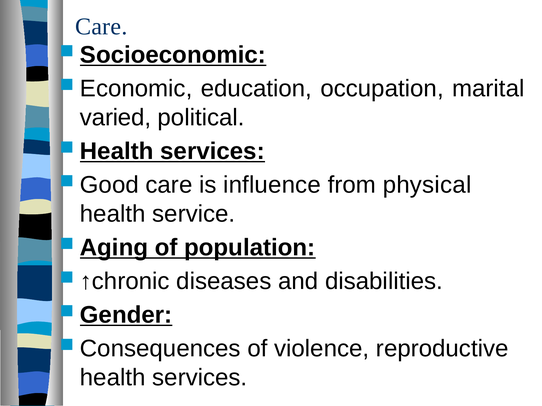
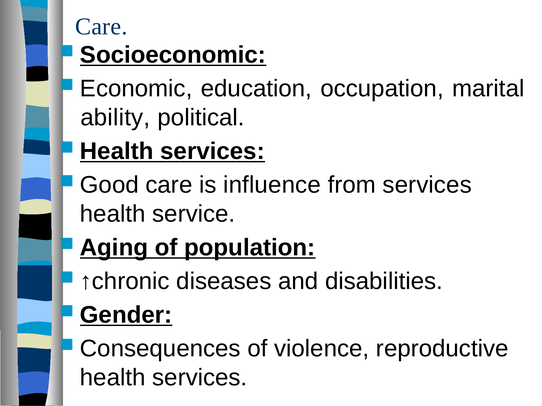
varied: varied -> ability (115, 118)
from physical: physical -> services (427, 185)
